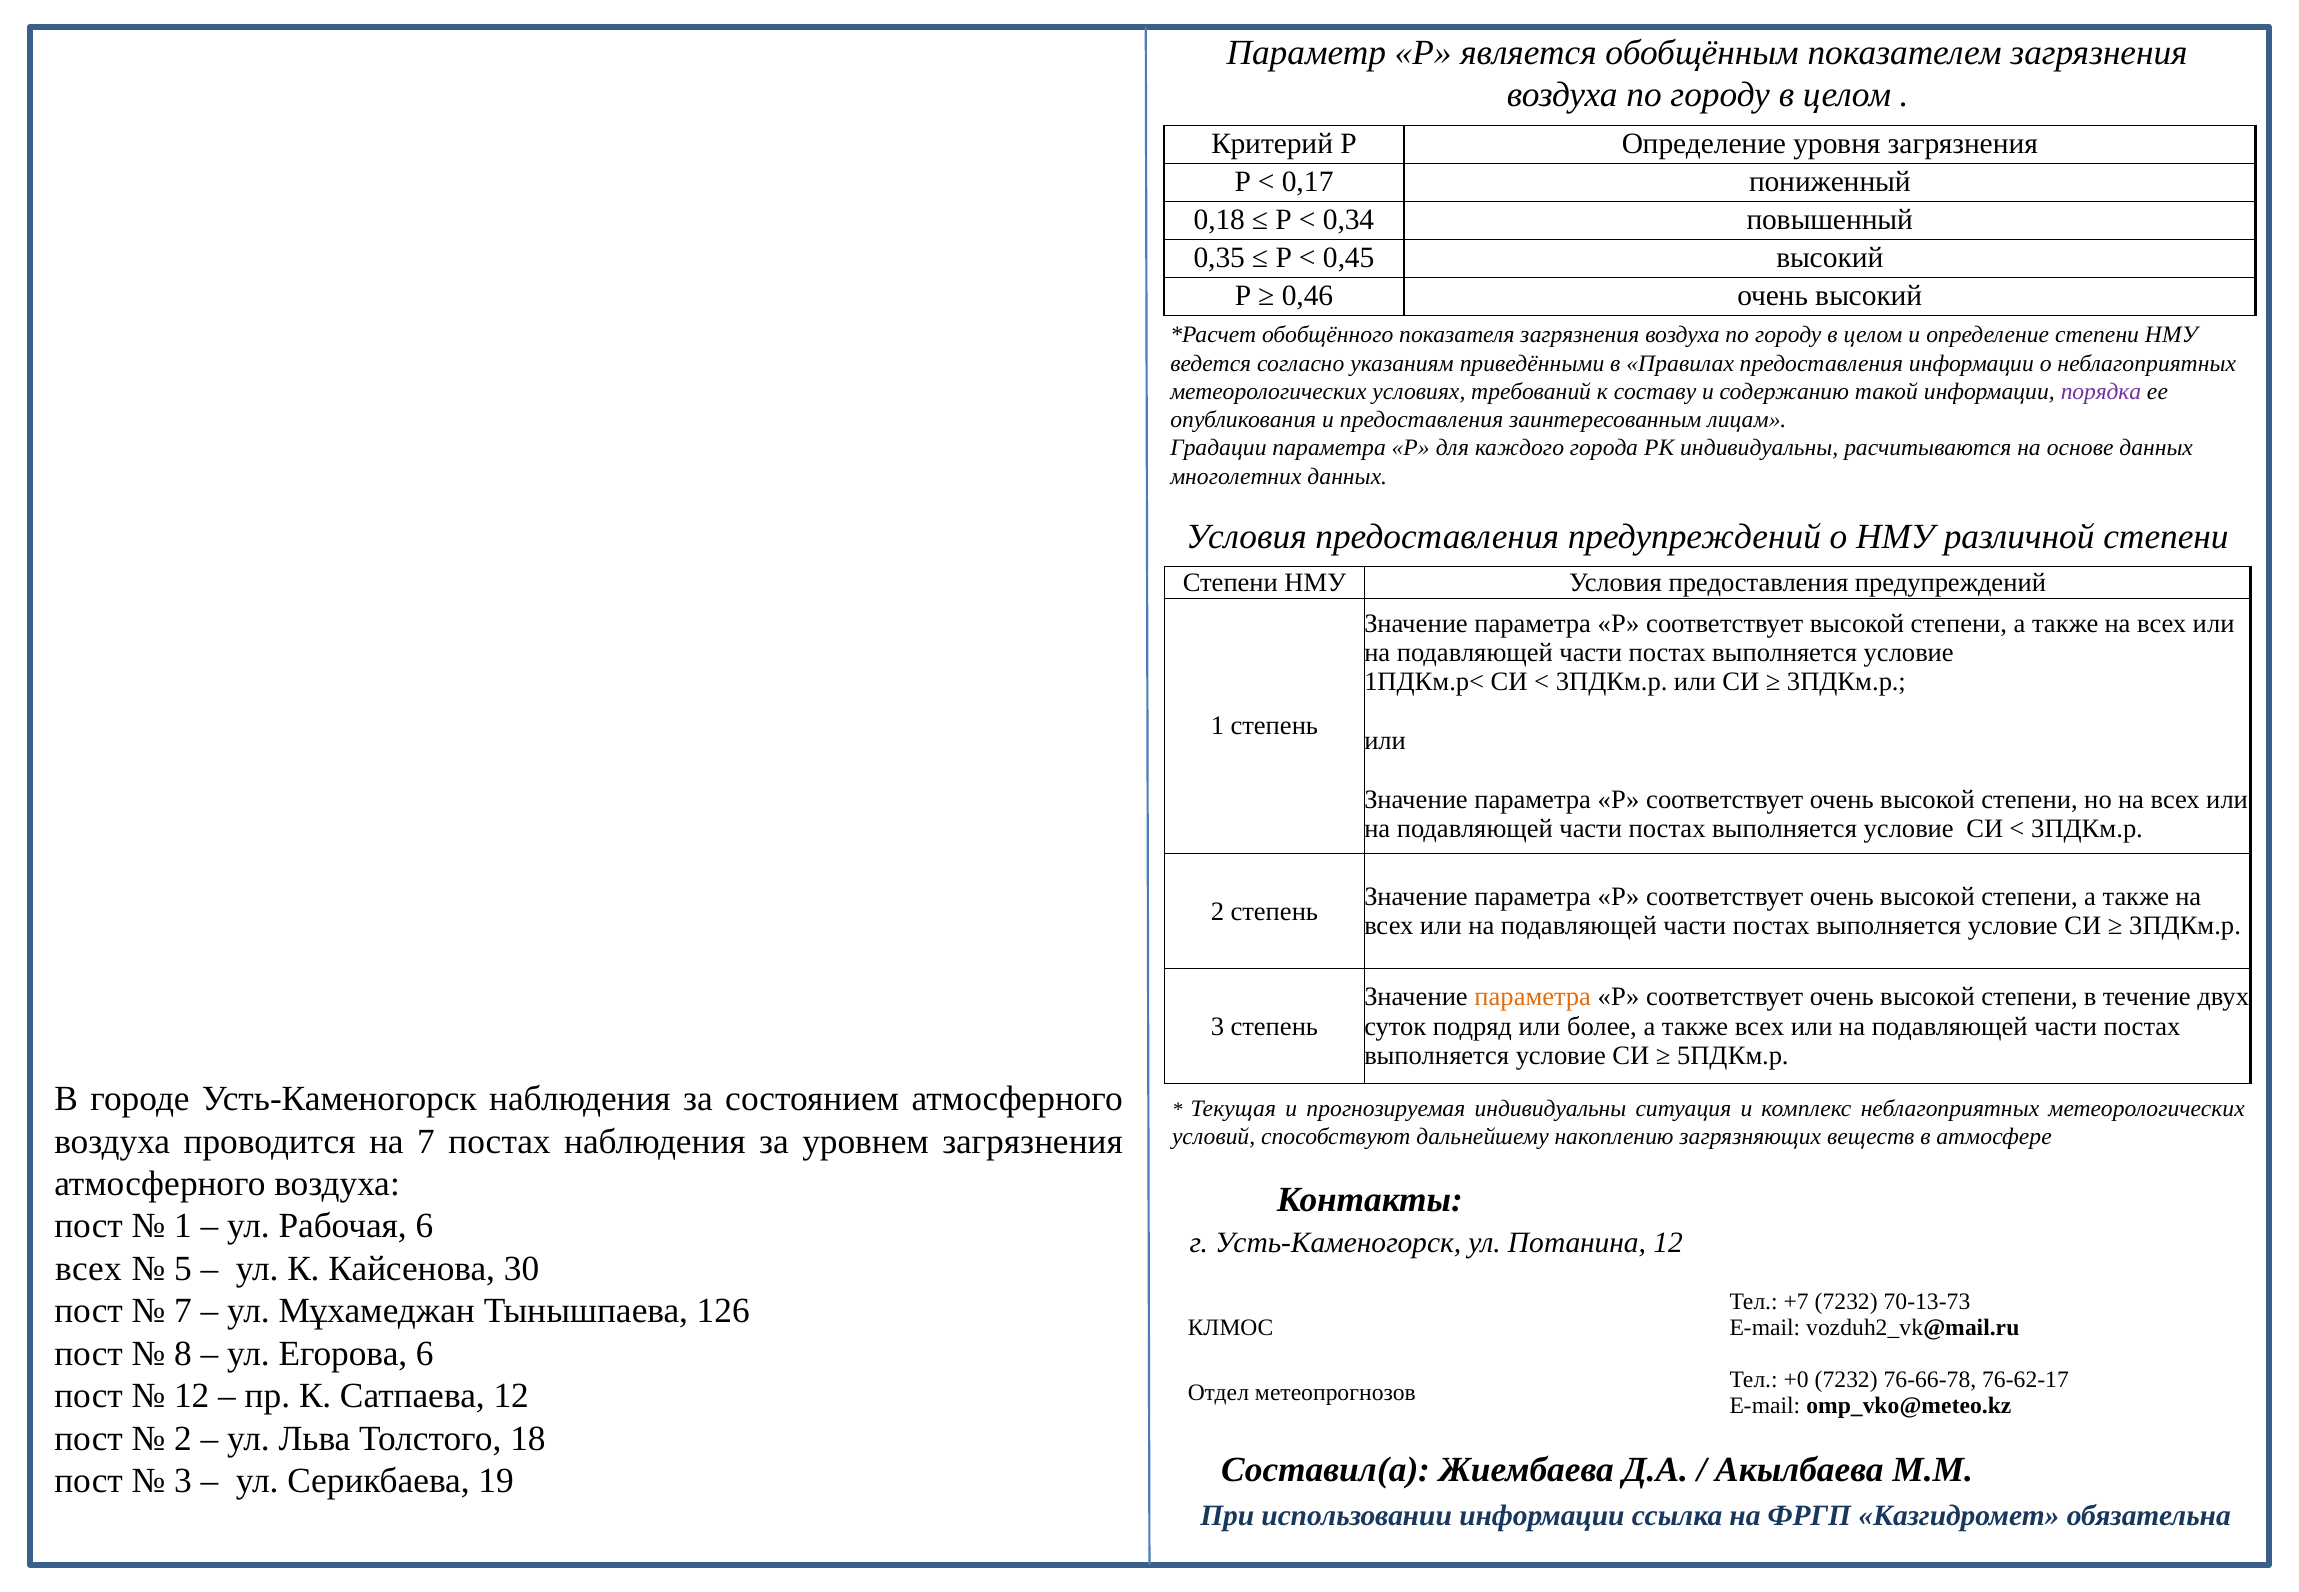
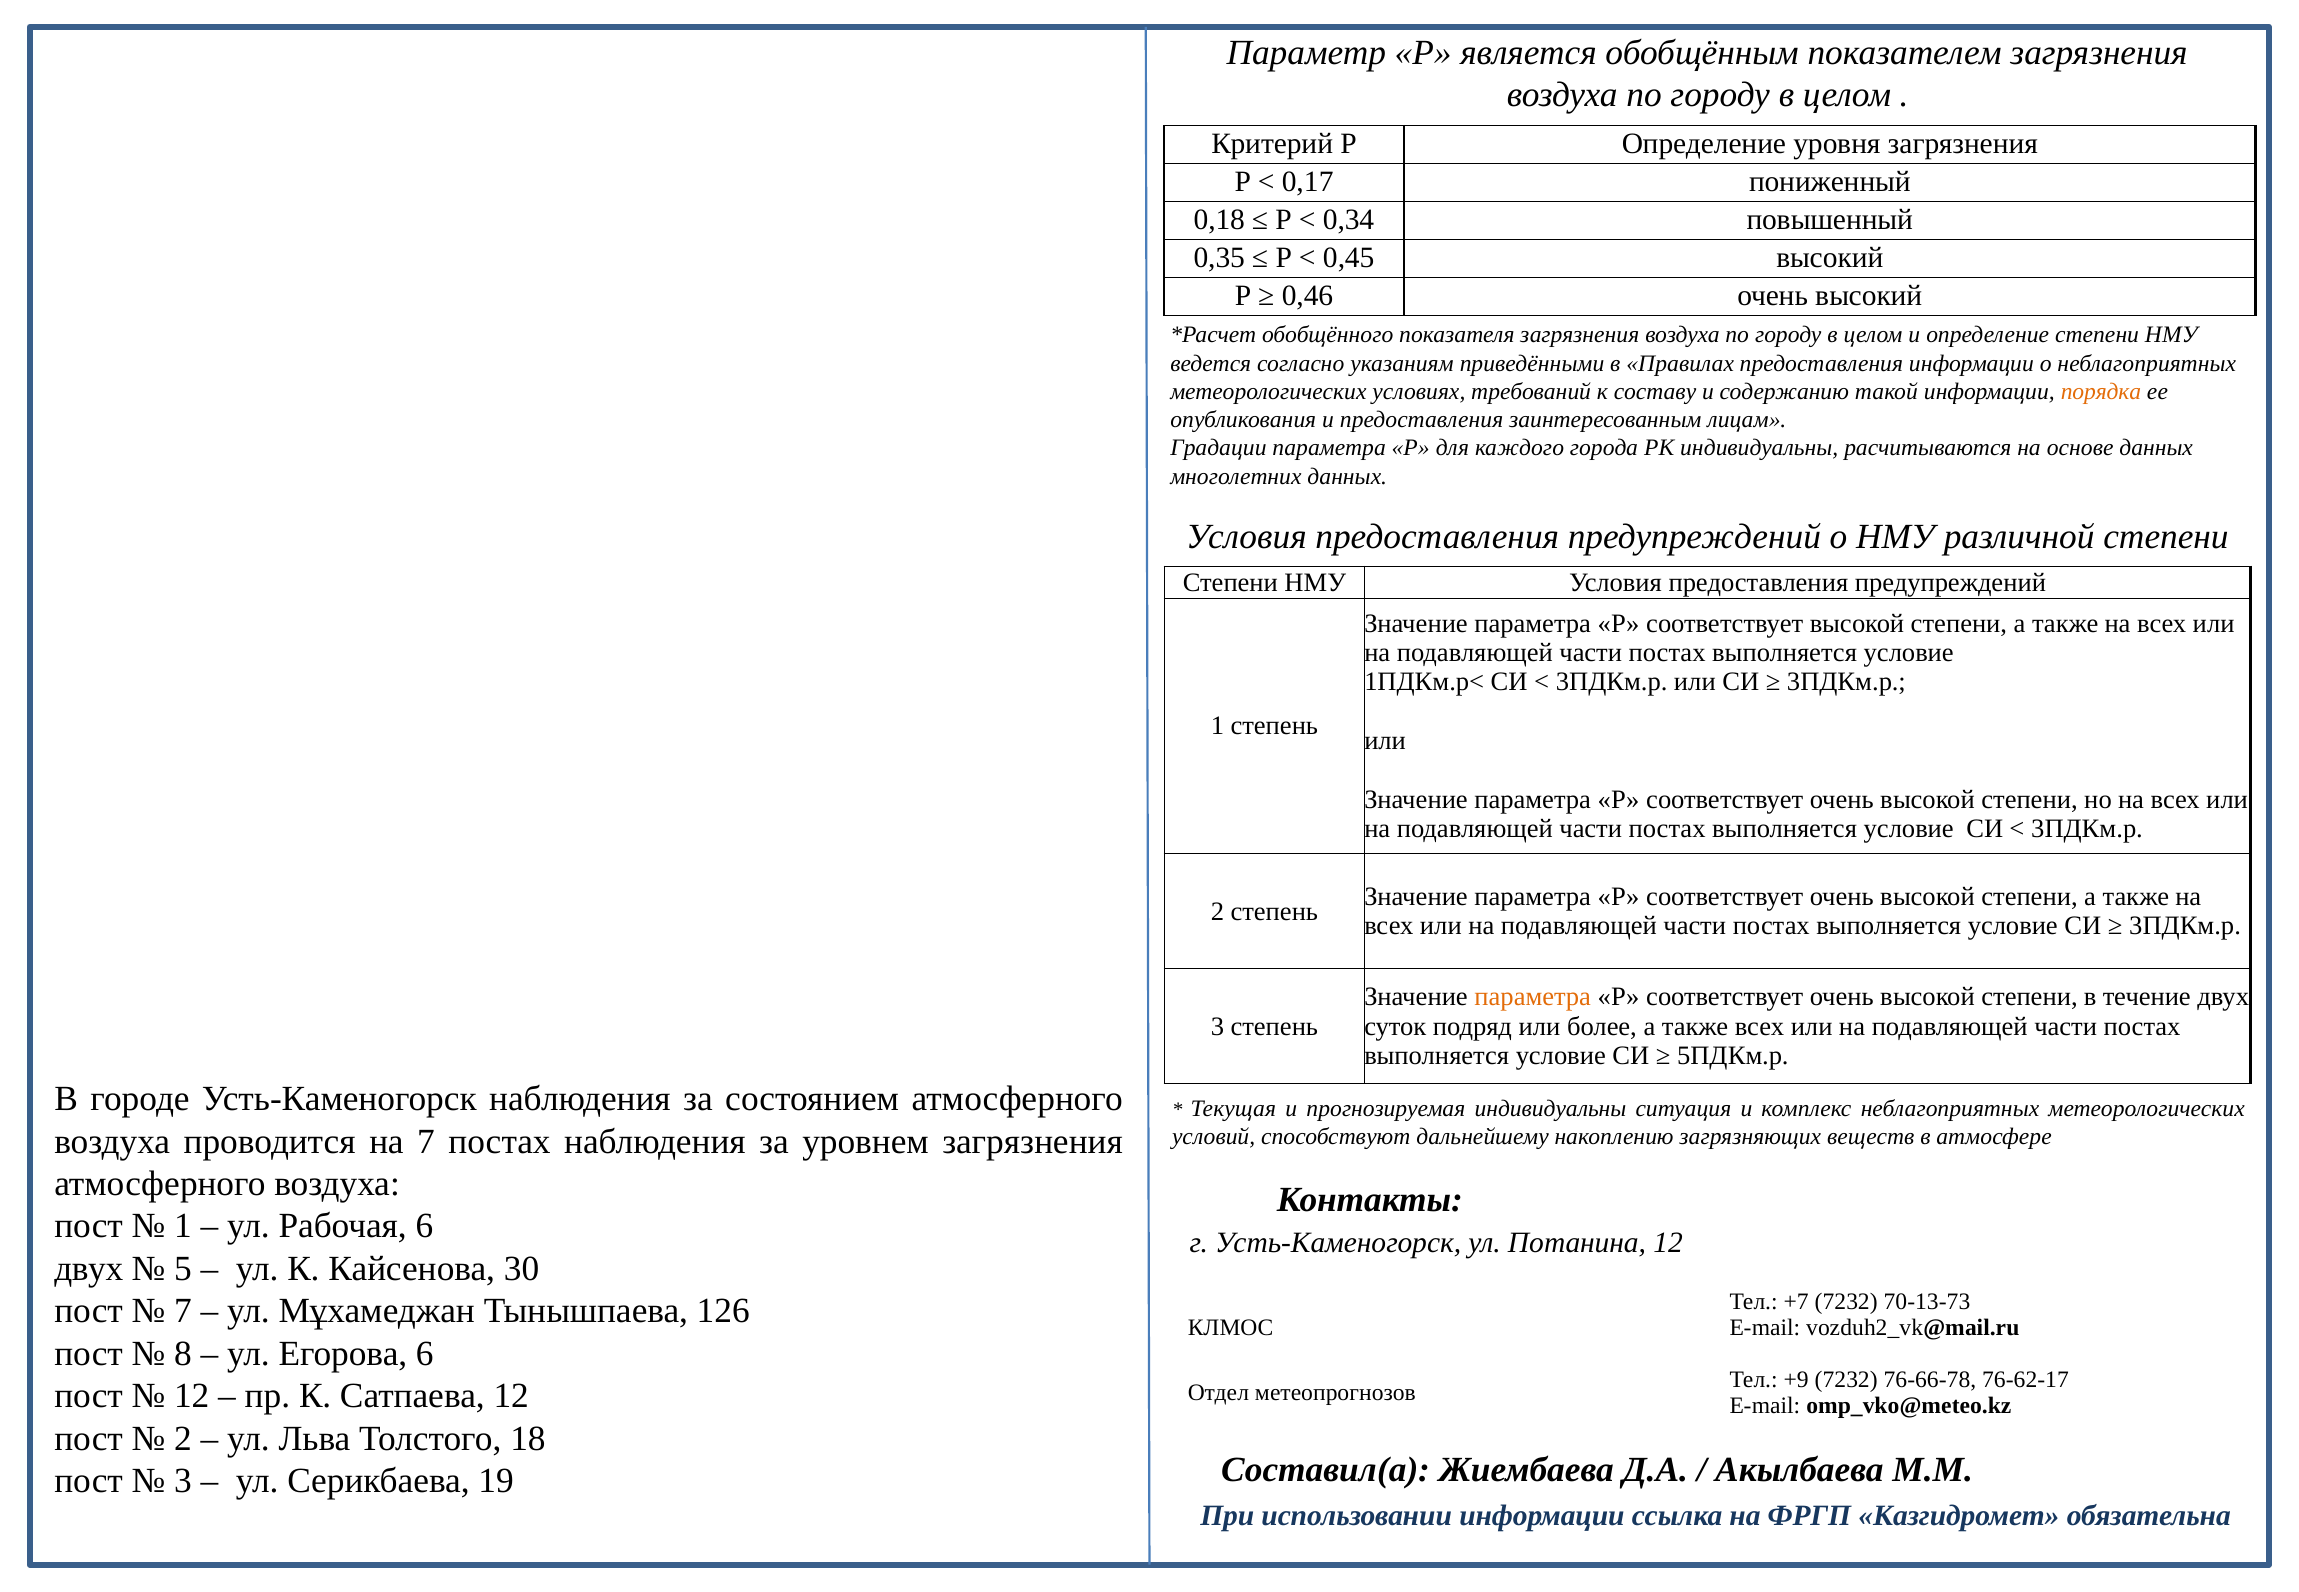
порядка colour: purple -> orange (2101, 392)
всех: всех -> двух (89, 1268)
+0: +0 -> +9 (1796, 1379)
